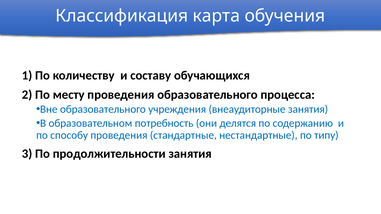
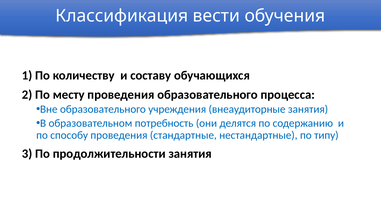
карта: карта -> вести (216, 16)
